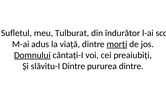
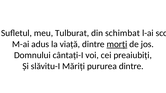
îndurător: îndurător -> schimbat (123, 33)
Domnului underline: present -> none (32, 55)
slăvitu-I Dintre: Dintre -> Măriți (74, 66)
